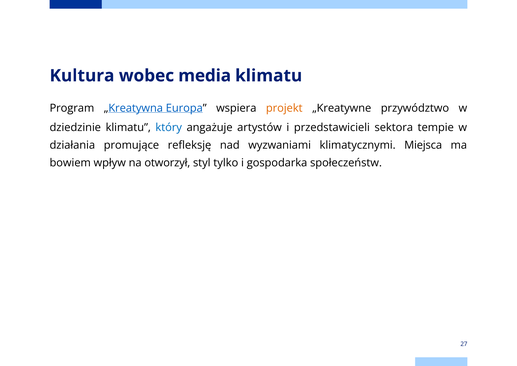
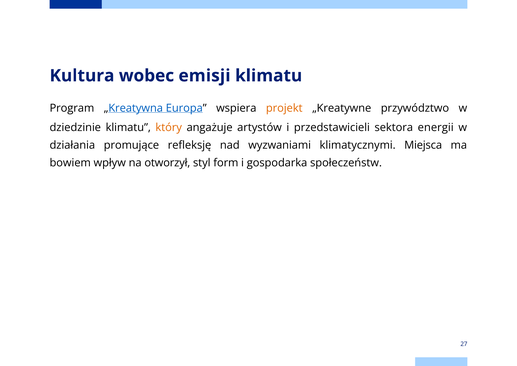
media: media -> emisji (205, 76)
który colour: blue -> orange (169, 128)
tempie: tempie -> energii (436, 128)
tylko: tylko -> form (226, 163)
